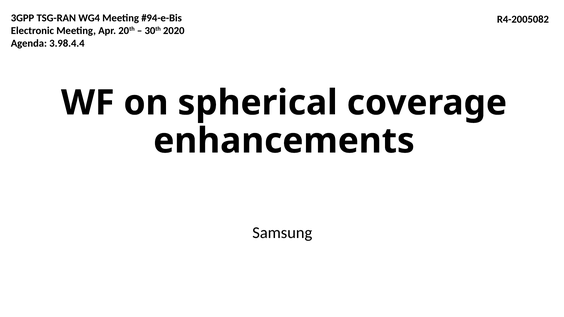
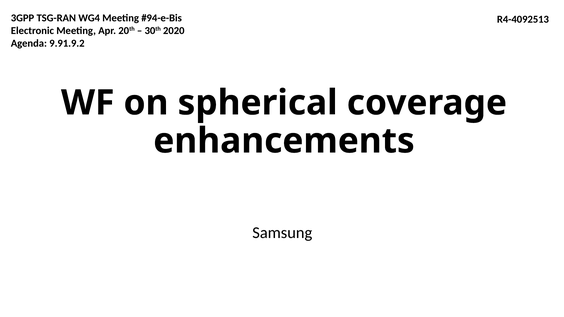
R4-2005082: R4-2005082 -> R4-4092513 (523, 19)
3.98.4.4: 3.98.4.4 -> 9.91.9.2 (67, 43)
